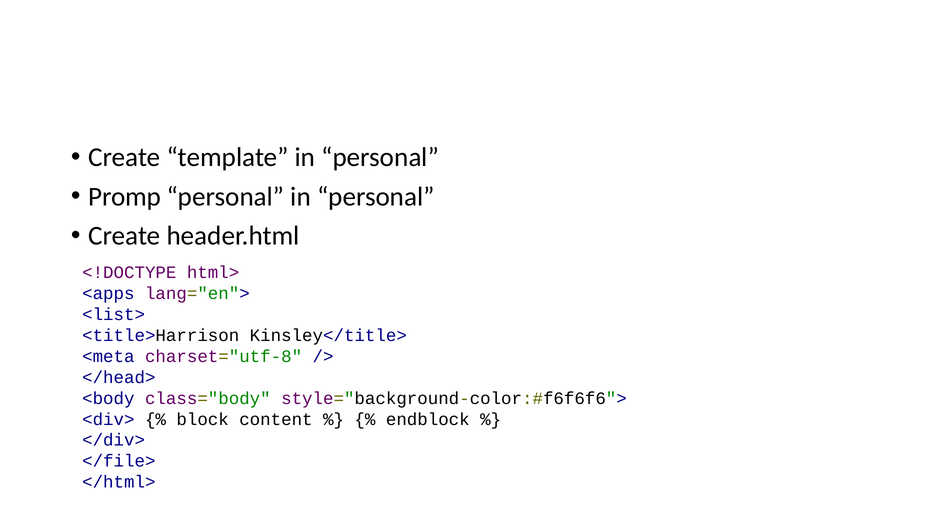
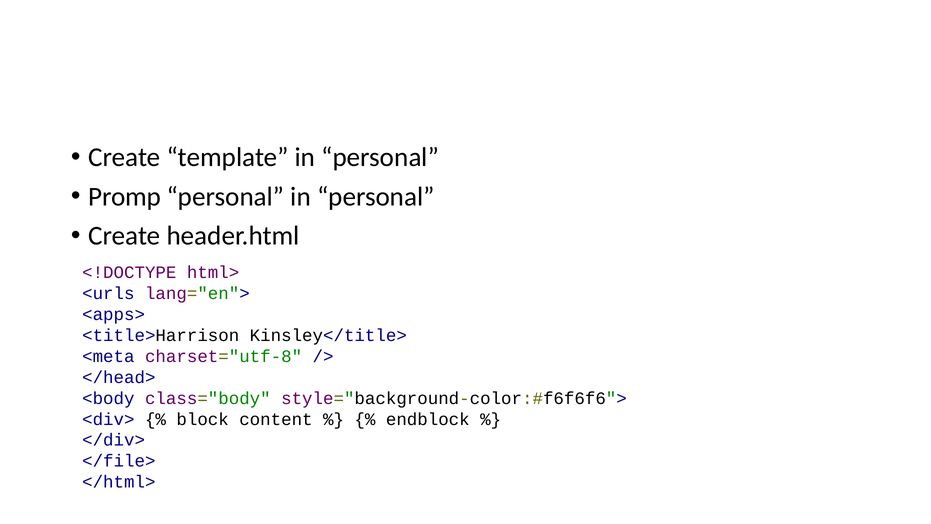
<apps: <apps -> <urls (108, 293)
<list>: <list> -> <apps> (114, 314)
